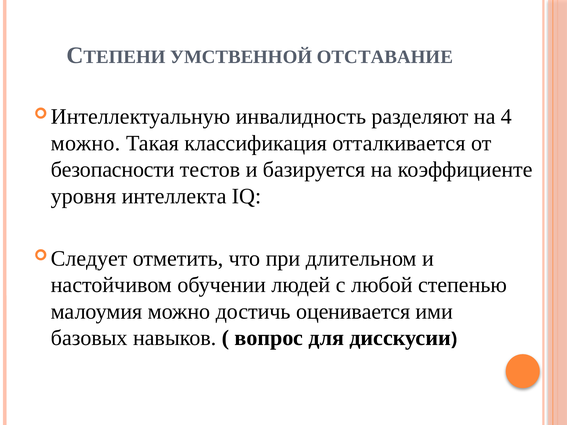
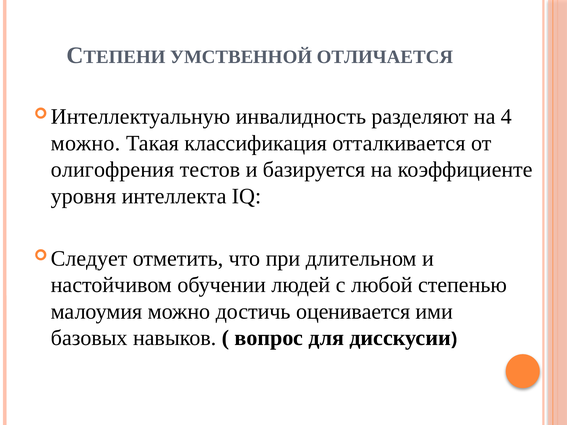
ОТСТАВАНИЕ: ОТСТАВАНИЕ -> ОТЛИЧАЕТСЯ (385, 57)
безопасности: безопасности -> олигофрения (113, 170)
